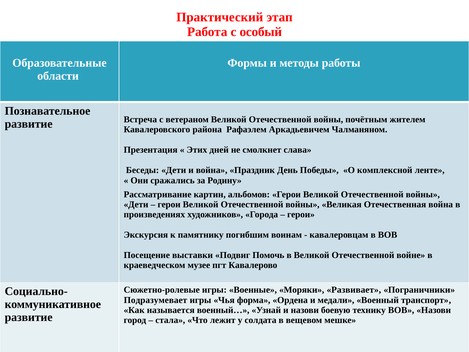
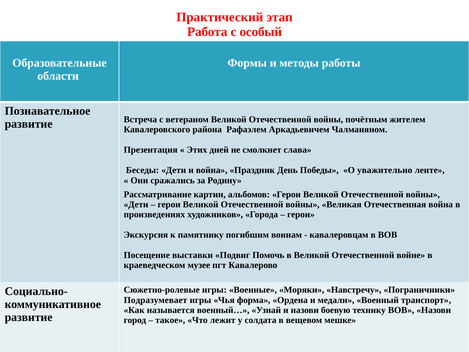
комплексной: комплексной -> уважительно (385, 170)
Развивает: Развивает -> Навстречу (354, 290)
стала: стала -> такое (170, 320)
